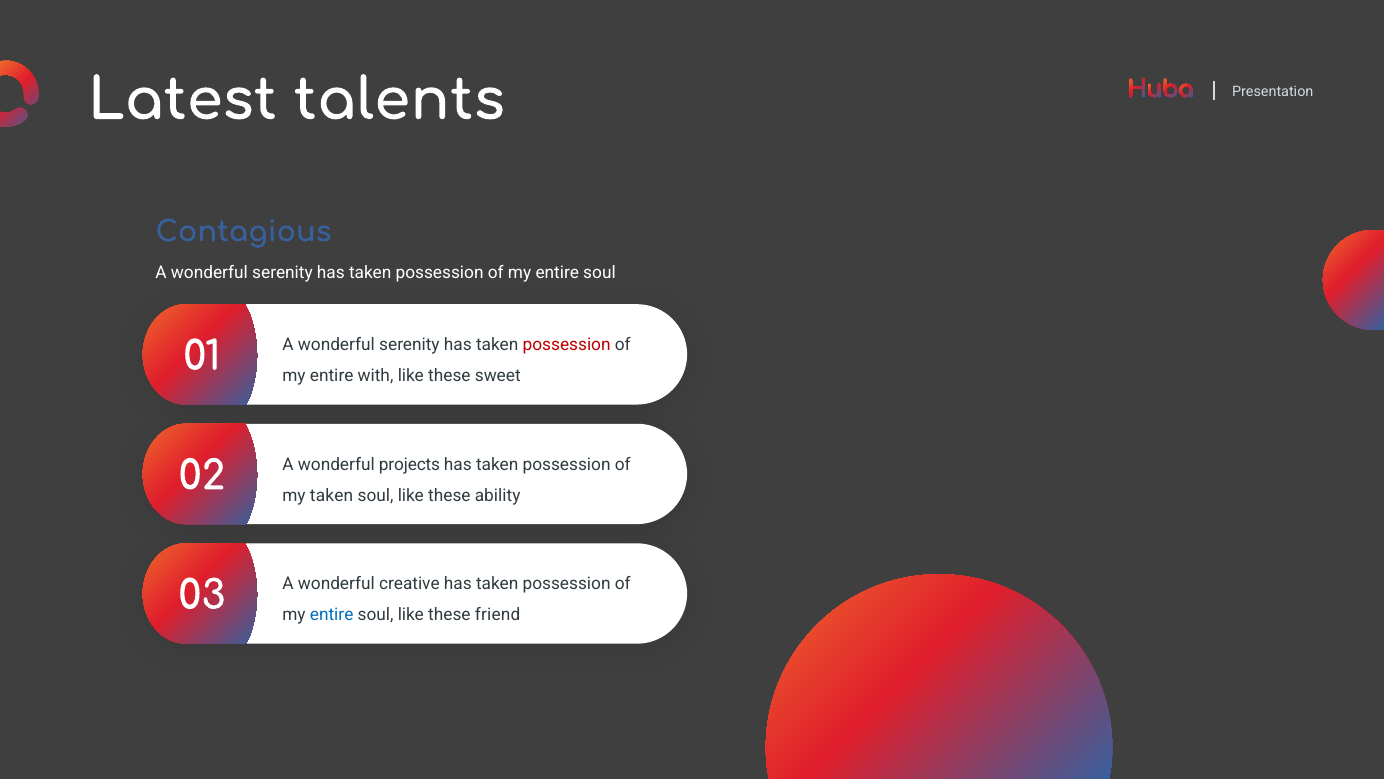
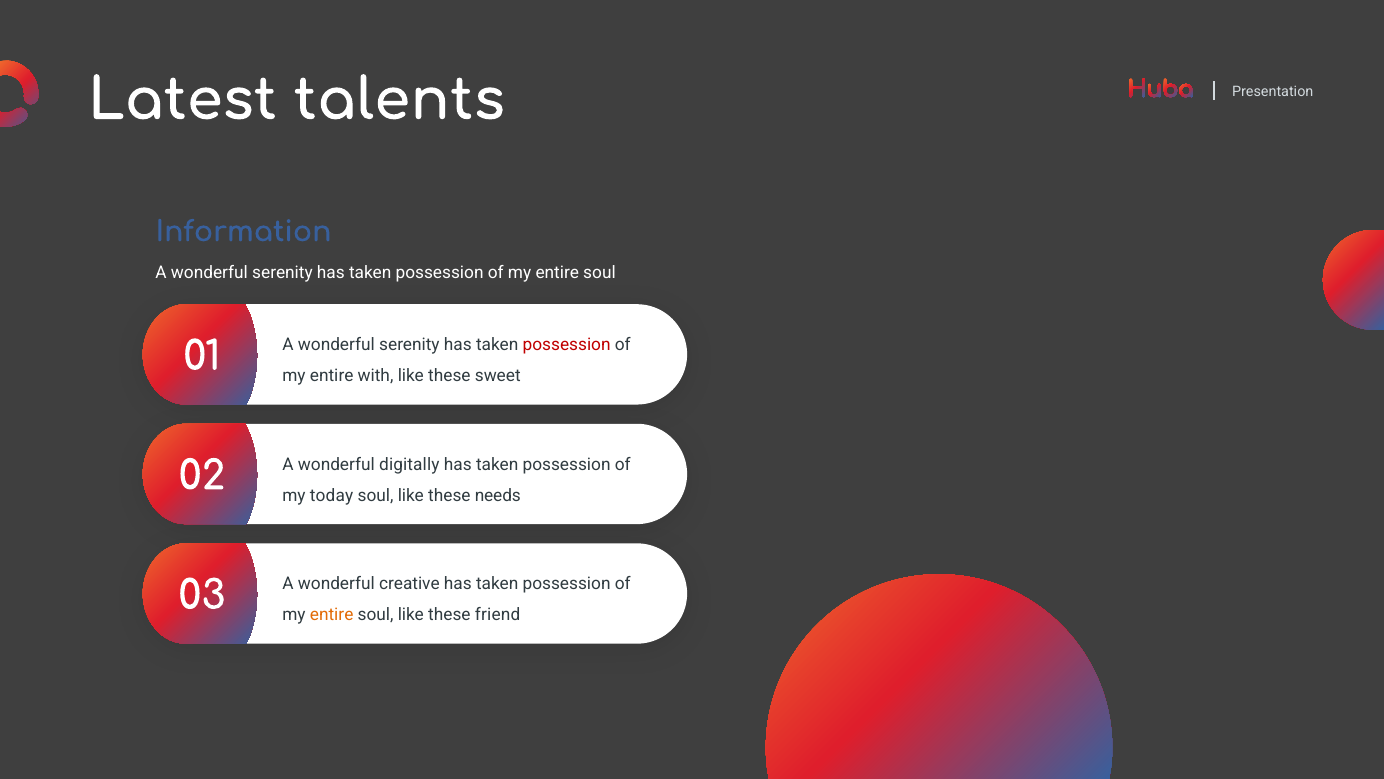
Contagious: Contagious -> Information (244, 232)
projects: projects -> digitally (409, 464)
taken: taken -> today (332, 495)
ability: ability -> needs (498, 495)
entire colour: blue -> orange (332, 615)
